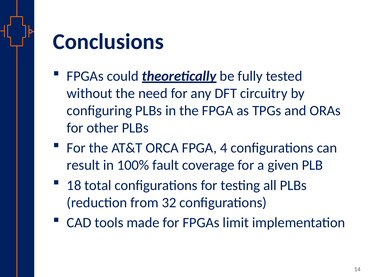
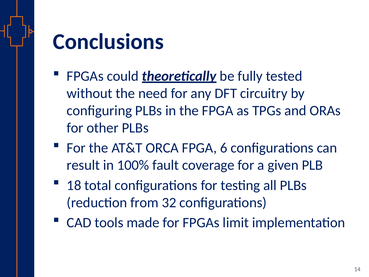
4: 4 -> 6 (224, 148)
